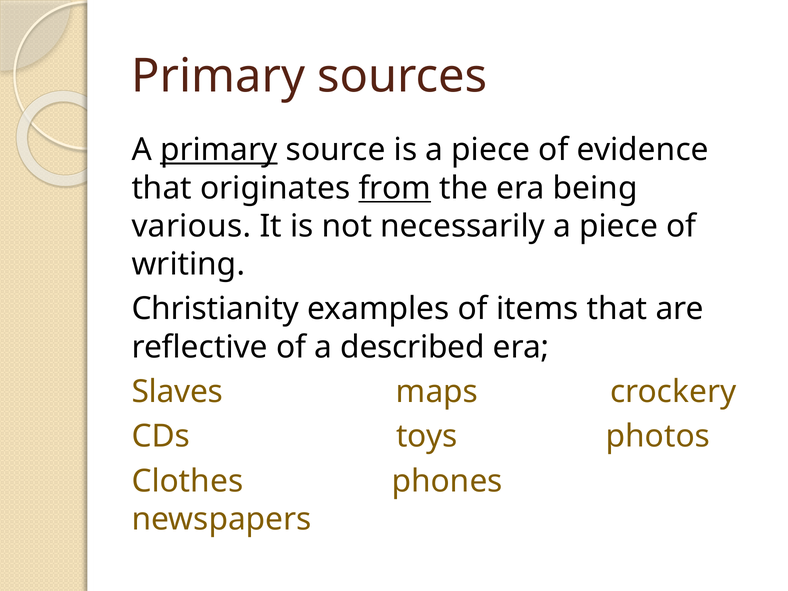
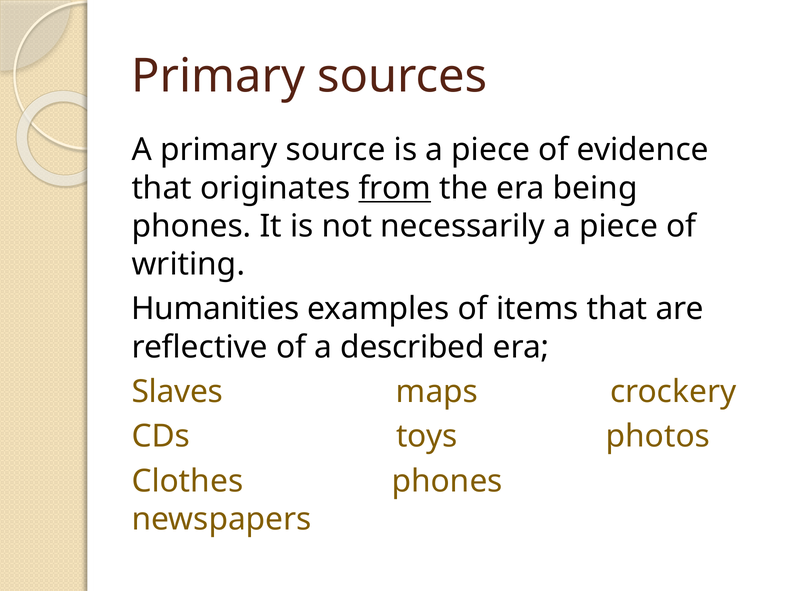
primary underline: present -> none (219, 150)
various: various -> phones (191, 226)
Christianity: Christianity -> Humanities (215, 309)
